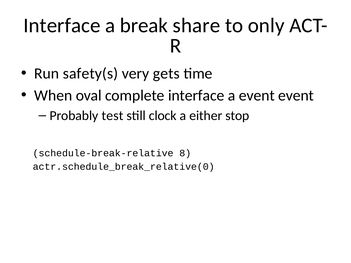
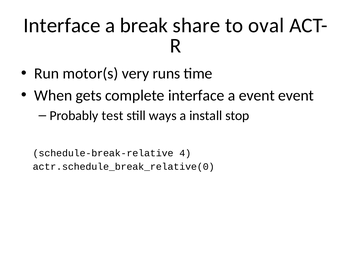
only: only -> oval (266, 26)
safety(s: safety(s -> motor(s (90, 74)
gets: gets -> runs (166, 74)
oval: oval -> gets (89, 95)
clock: clock -> ways (163, 116)
either: either -> install (206, 116)
8: 8 -> 4 (185, 153)
